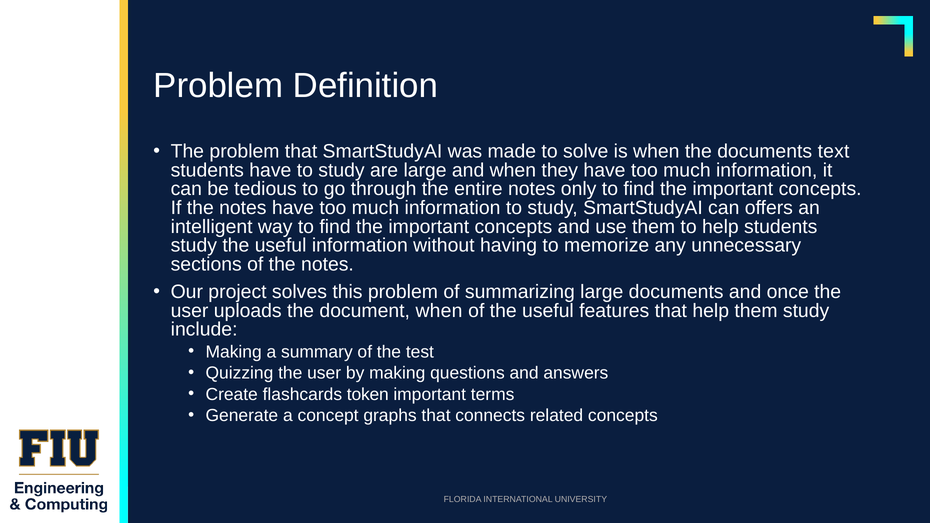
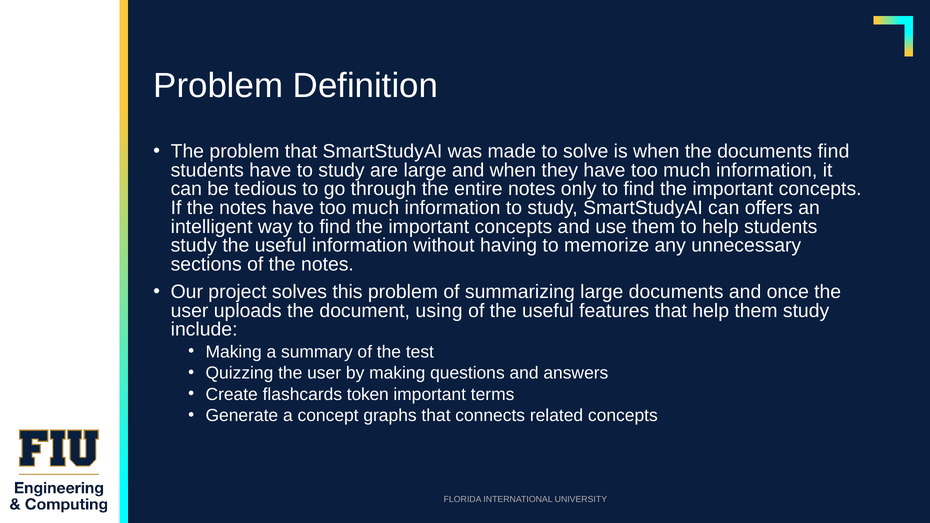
documents text: text -> find (834, 151)
document when: when -> using (439, 311)
